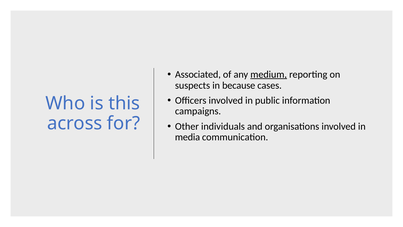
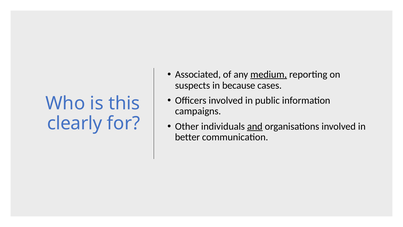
across: across -> clearly (75, 123)
and underline: none -> present (255, 126)
media: media -> better (187, 137)
